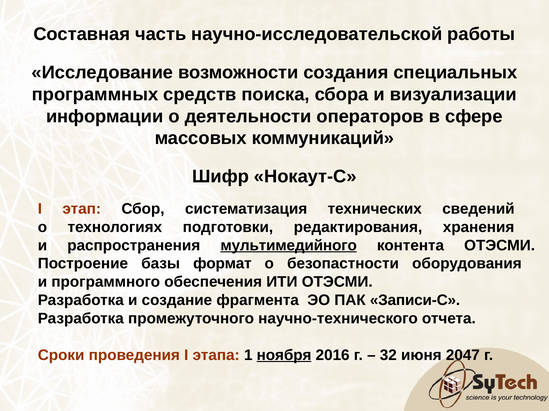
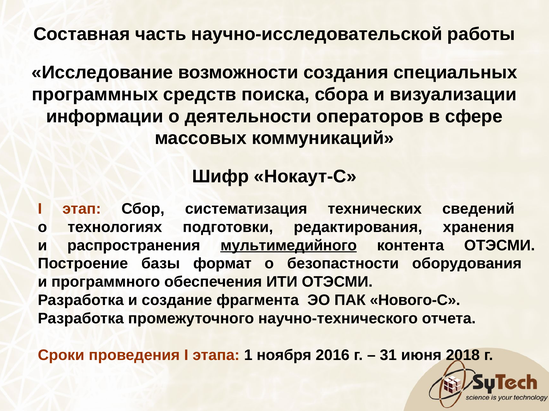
Записи-С: Записи-С -> Нового-С (415, 301)
ноября underline: present -> none (284, 356)
32: 32 -> 31 (388, 356)
2047: 2047 -> 2018 (463, 356)
